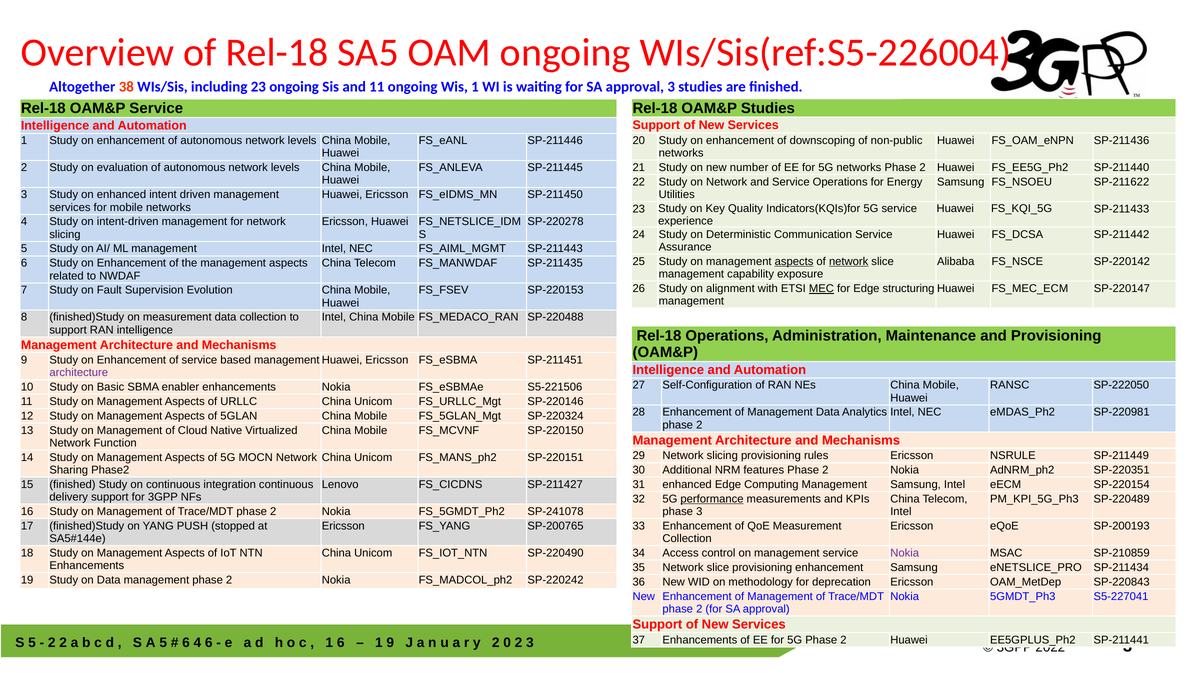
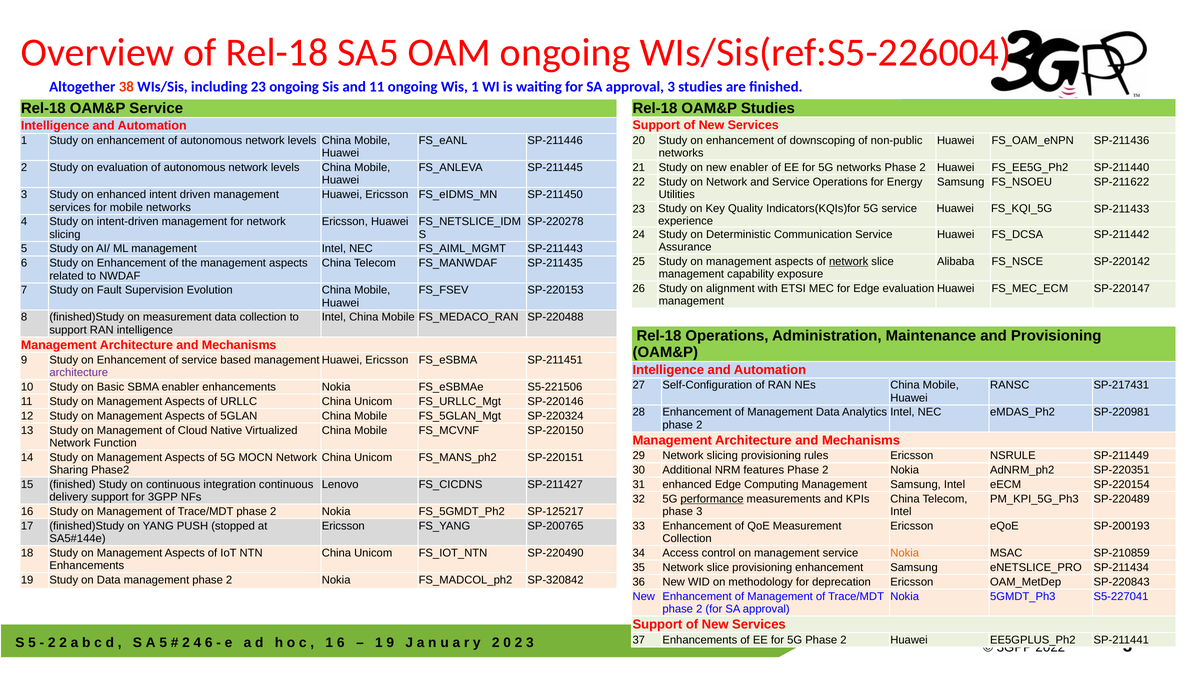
new number: number -> enabler (749, 167)
aspects underline: present -> none (794, 262)
MEC underline: present -> none (821, 289)
Edge structuring: structuring -> evaluation (908, 289)
SP-222050: SP-222050 -> SP-217431 (1121, 385)
SP-241078: SP-241078 -> SP-125217 (556, 512)
Nokia colour: purple -> orange (905, 553)
SP-220242: SP-220242 -> SP-320842 (556, 580)
6: 6 -> 2 (186, 643)
